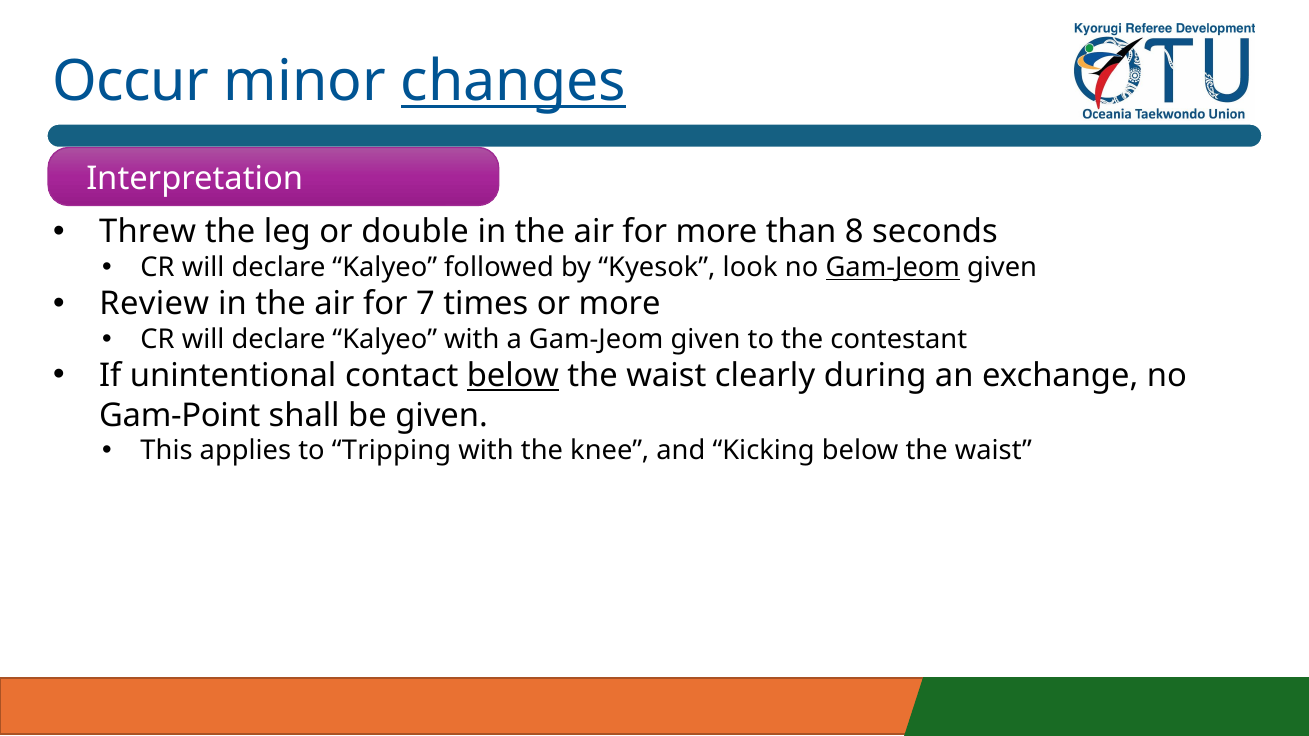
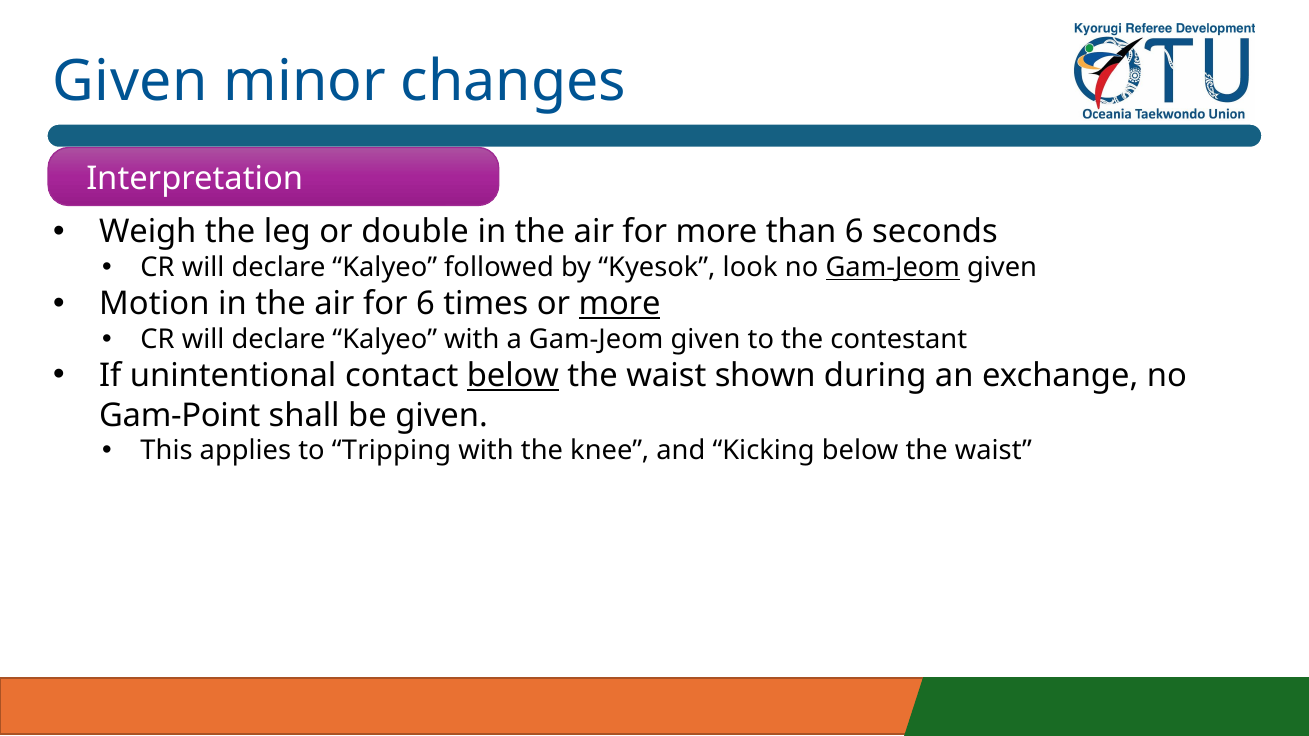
Occur: Occur -> Given (130, 82)
changes underline: present -> none (513, 82)
Threw: Threw -> Weigh (148, 232)
than 8: 8 -> 6 (854, 232)
Review: Review -> Motion (154, 304)
for 7: 7 -> 6 (425, 304)
more underline: none -> present (620, 304)
clearly: clearly -> shown (765, 376)
